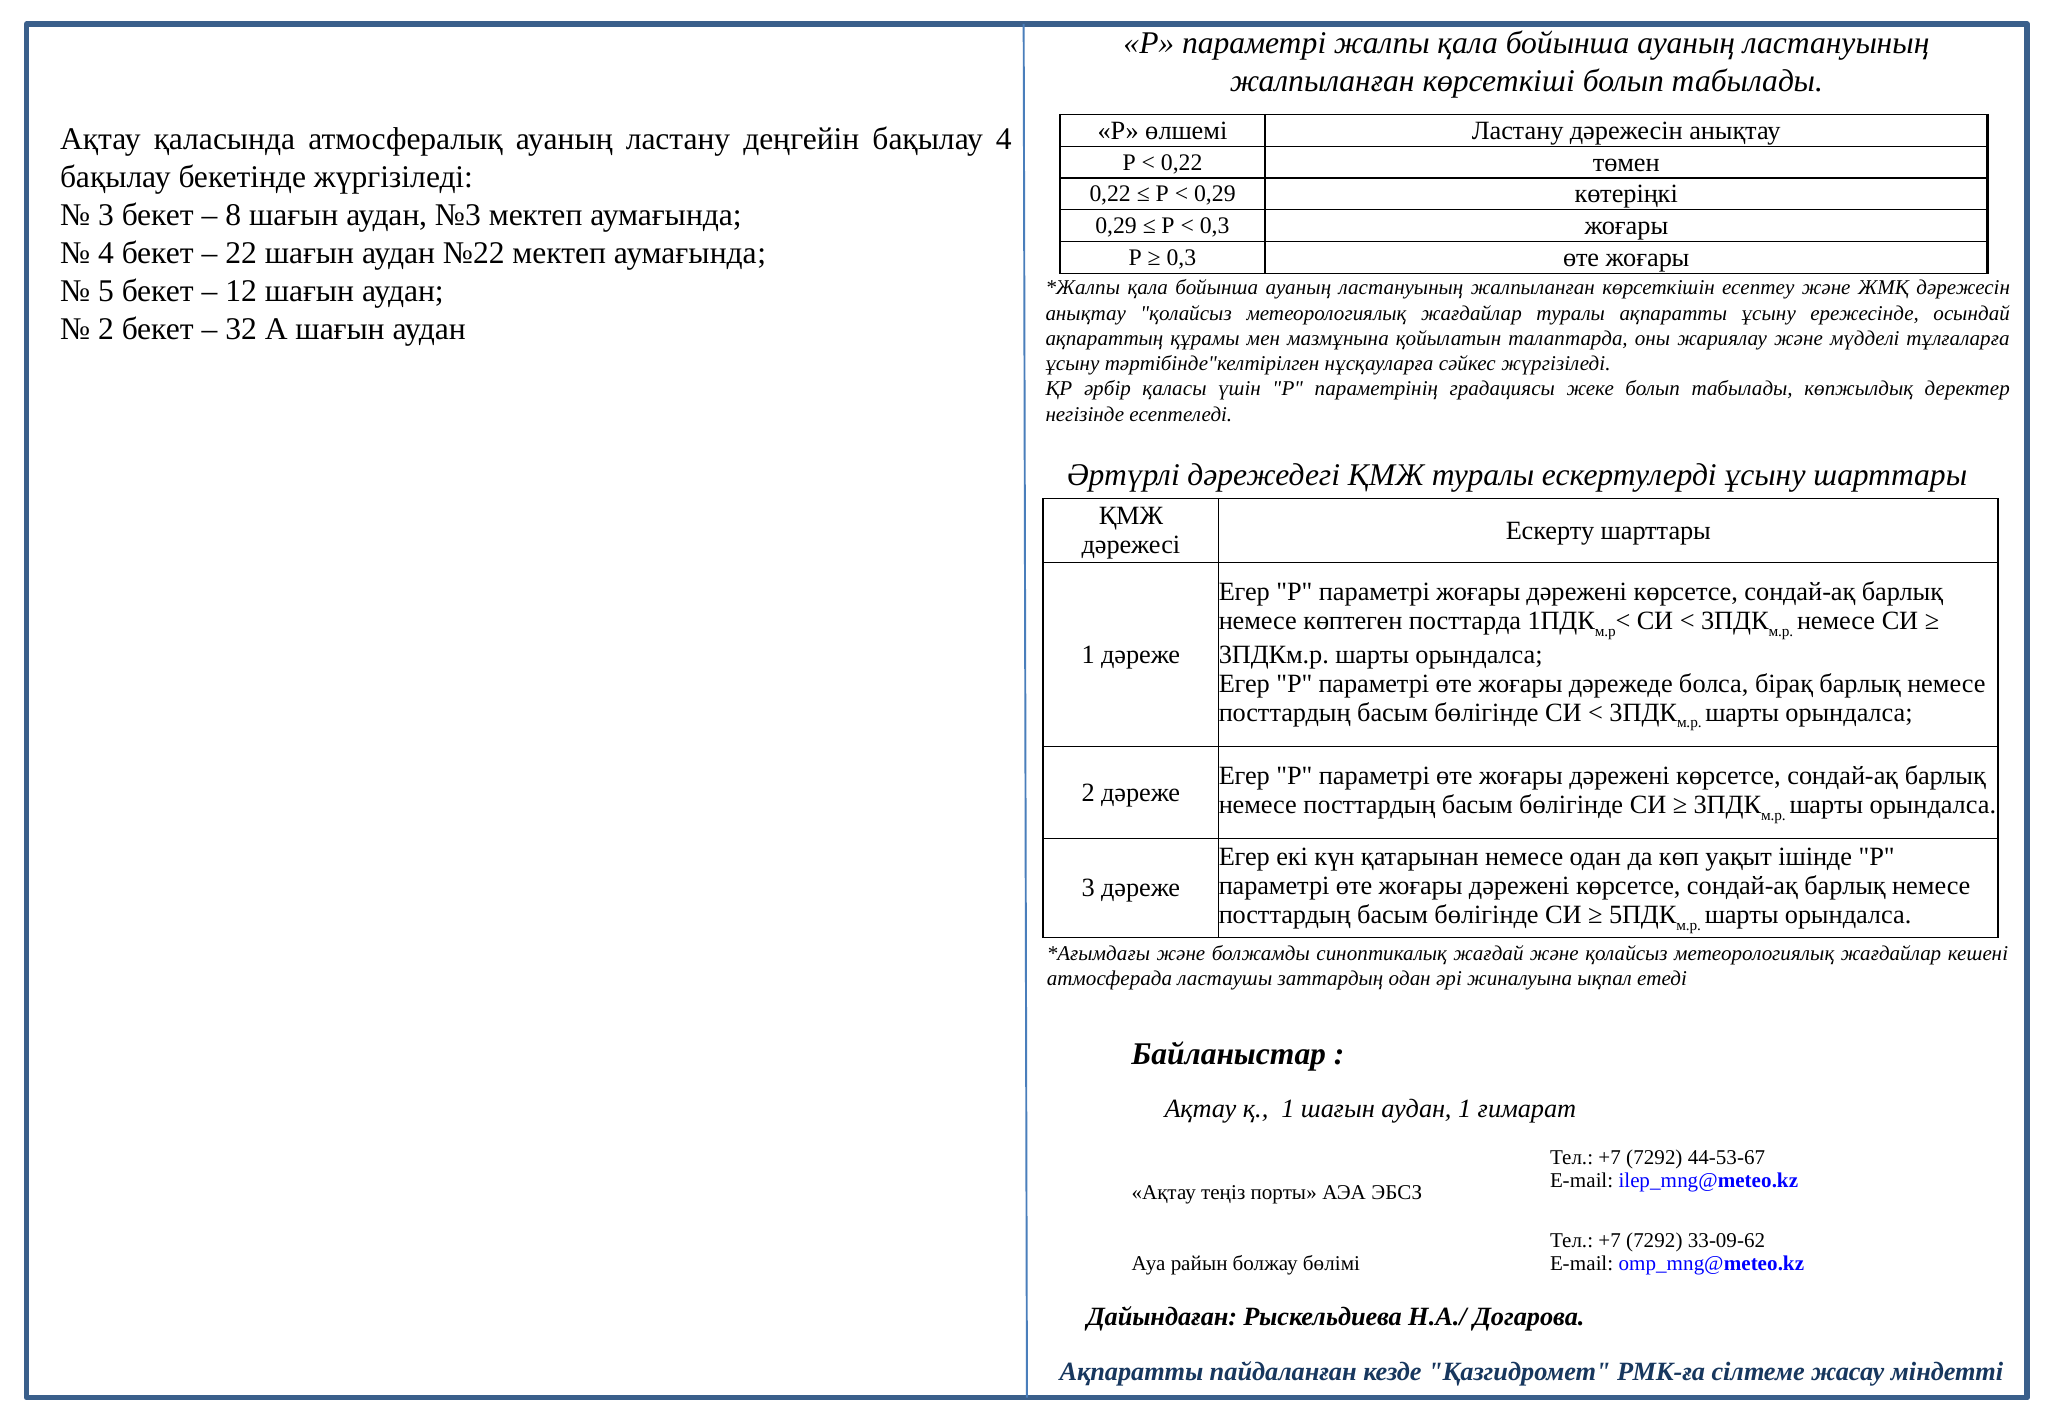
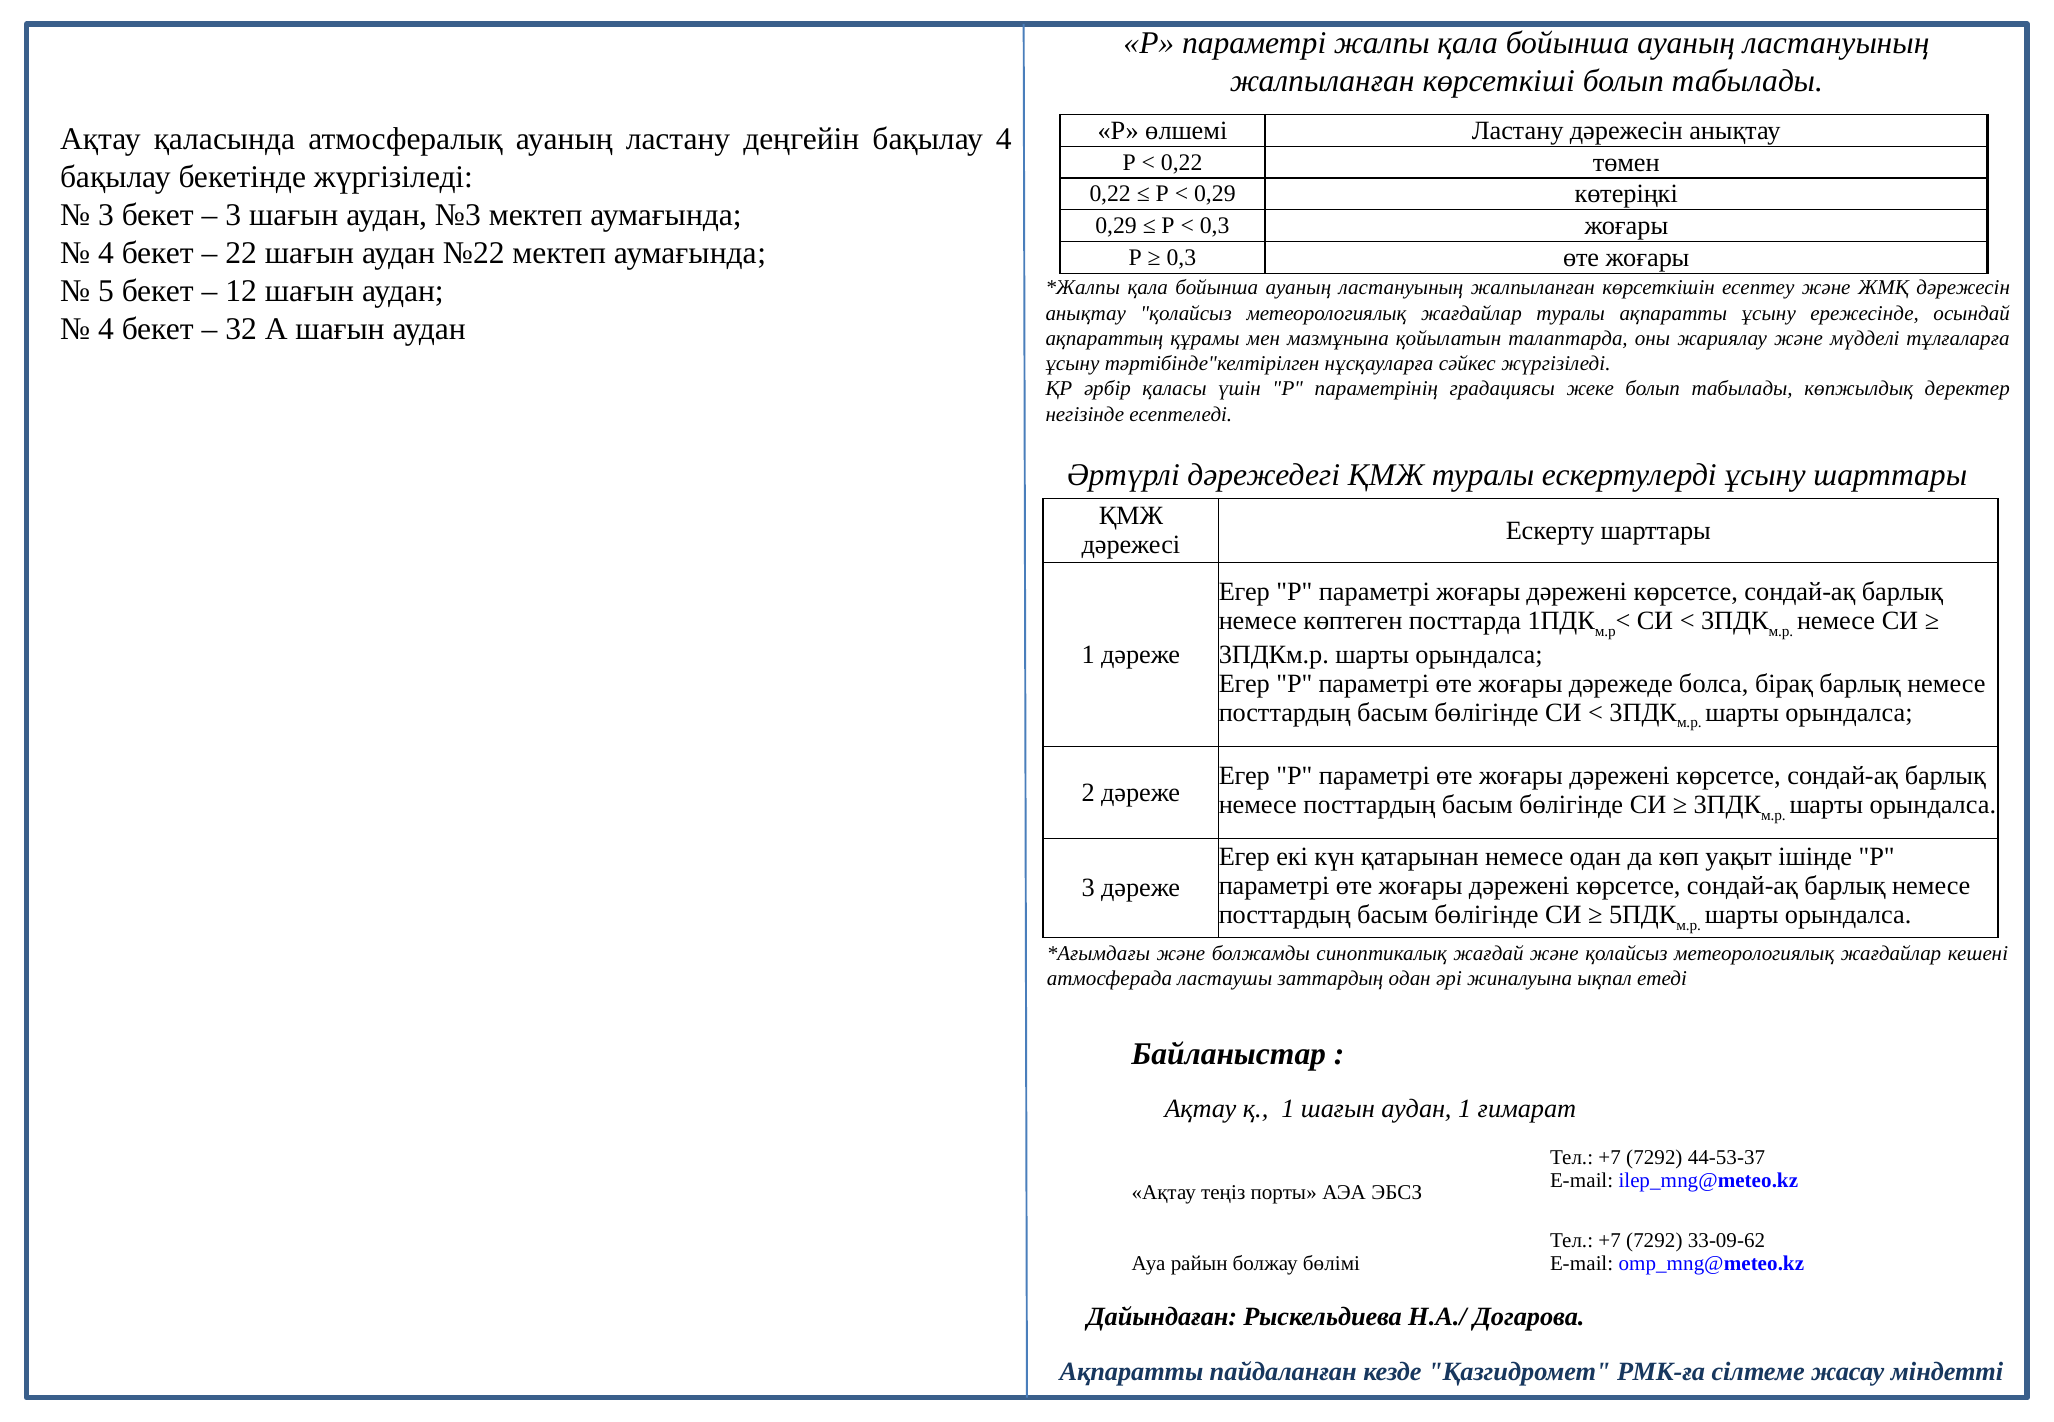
8: 8 -> 3 (233, 215)
2: 2 -> 4 (106, 329)
44-53-67: 44-53-67 -> 44-53-37 (1726, 1157)
